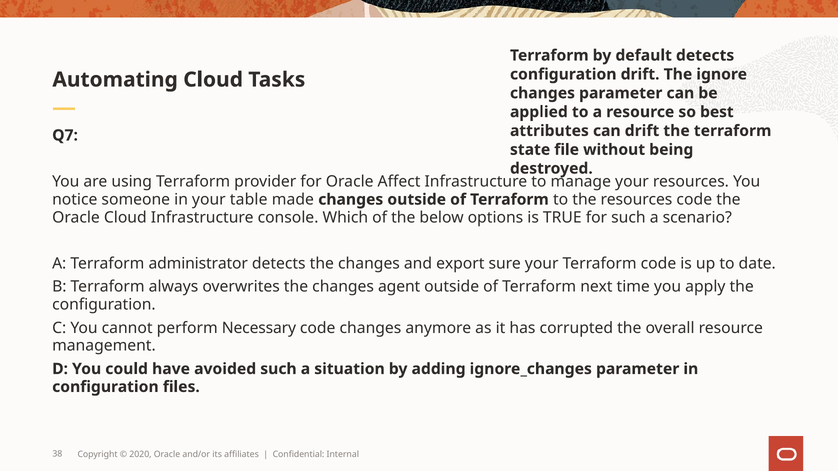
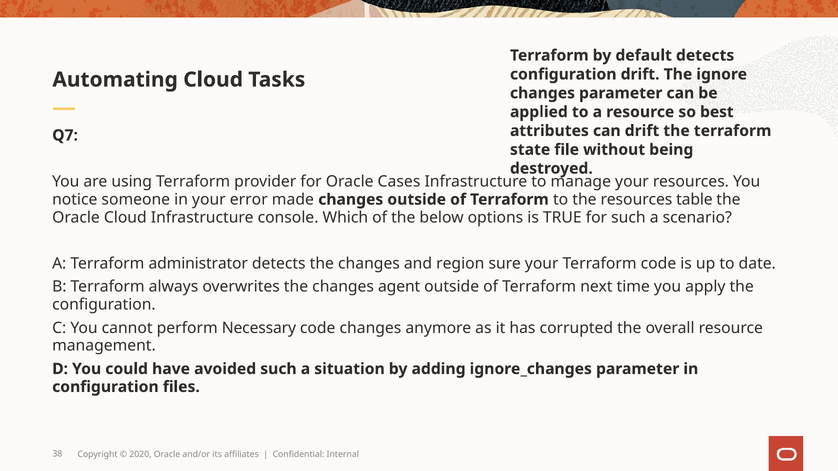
Affect: Affect -> Cases (399, 182)
table: table -> error (249, 200)
resources code: code -> table (694, 200)
export: export -> region (460, 264)
